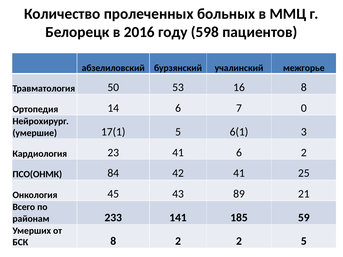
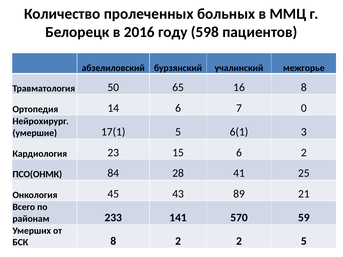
53: 53 -> 65 (178, 88)
23 41: 41 -> 15 (178, 153)
42: 42 -> 28 (178, 173)
185: 185 -> 570 (239, 218)
